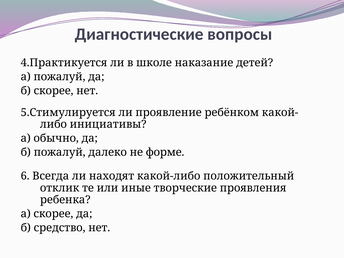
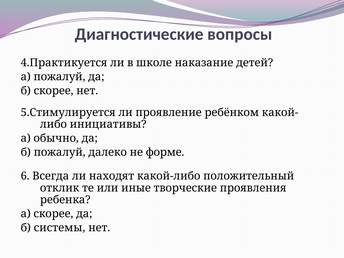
средство: средство -> системы (60, 228)
